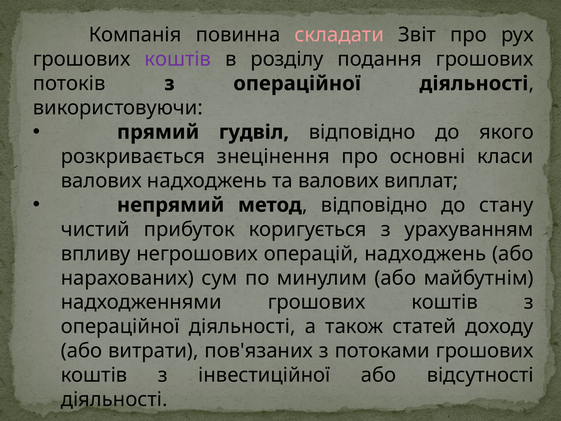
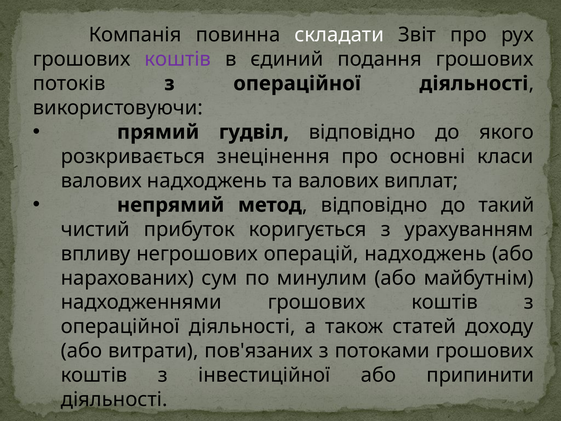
складати colour: pink -> white (339, 35)
розділу: розділу -> єдиний (287, 59)
стану: стану -> такий (507, 205)
відсутності: відсутності -> припинити (480, 375)
